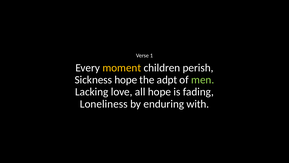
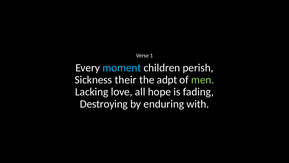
moment colour: yellow -> light blue (122, 68)
Sickness hope: hope -> their (126, 80)
Loneliness: Loneliness -> Destroying (104, 104)
